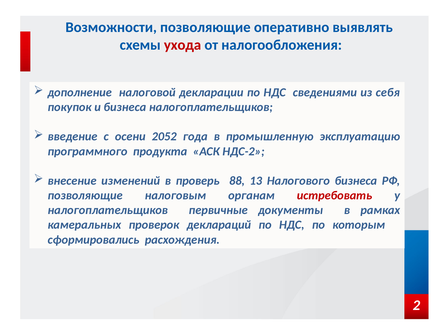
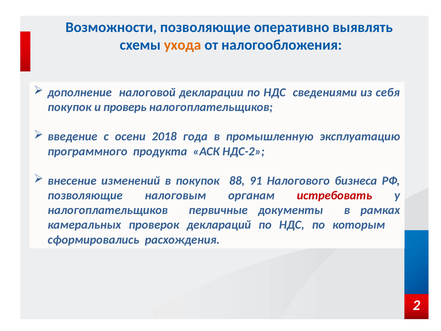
ухода colour: red -> orange (183, 45)
и бизнеса: бизнеса -> проверь (125, 107)
2052: 2052 -> 2018 (164, 137)
в проверь: проверь -> покупок (198, 181)
13: 13 -> 91 (256, 181)
